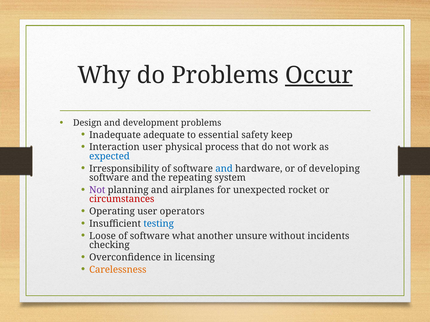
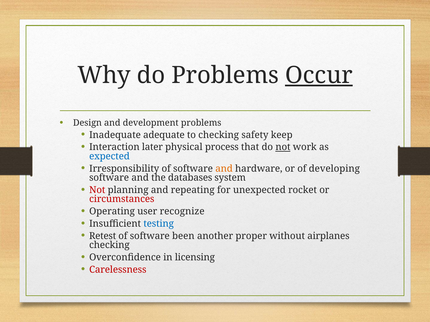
to essential: essential -> checking (219, 135)
Interaction user: user -> later (152, 147)
not underline: none -> present (283, 147)
and colour: blue -> orange (224, 169)
repeating: repeating -> databases (190, 178)
Not colour: purple -> red (97, 190)
airplanes: airplanes -> repeating (193, 190)
operators: operators -> recognize (182, 212)
Loose: Loose -> Retest (103, 236)
what: what -> been (183, 236)
unsure: unsure -> proper (251, 236)
incidents: incidents -> airplanes (328, 236)
Carelessness colour: orange -> red (118, 270)
